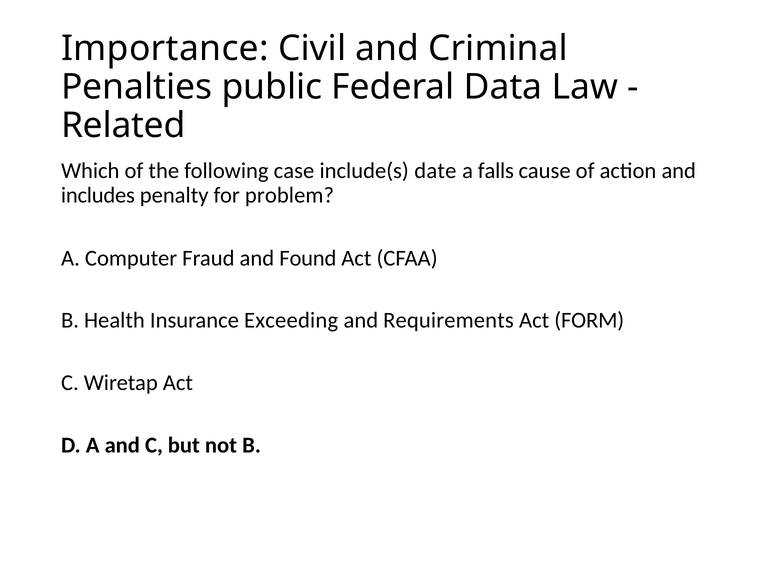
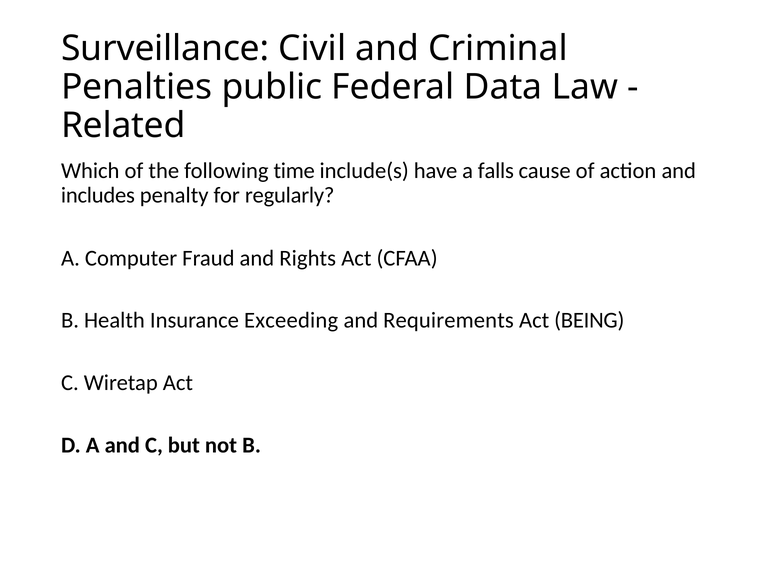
Importance: Importance -> Surveillance (165, 49)
case: case -> time (294, 171)
date: date -> have (436, 171)
problem: problem -> regularly (290, 195)
Found: Found -> Rights (308, 258)
FORM: FORM -> BEING (589, 320)
